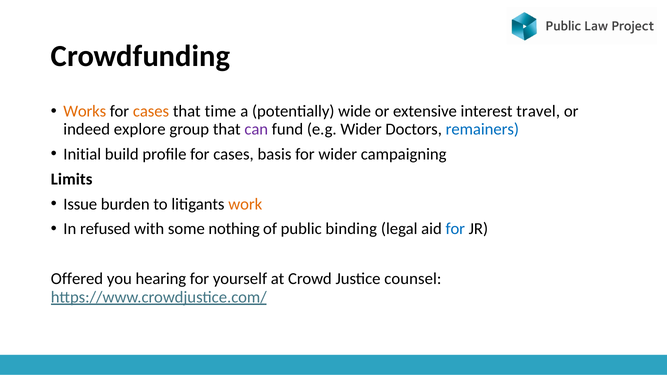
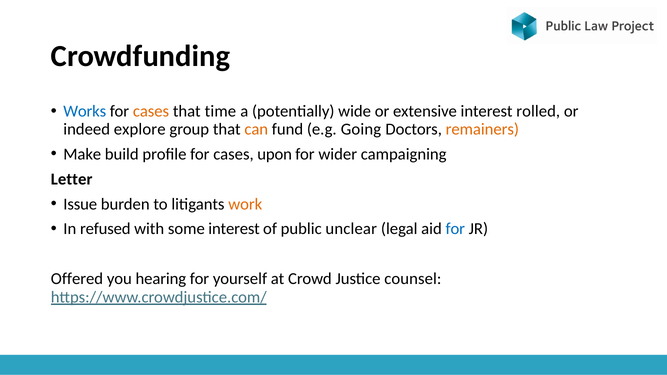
Works colour: orange -> blue (85, 111)
travel: travel -> rolled (538, 111)
can colour: purple -> orange (256, 129)
e.g Wider: Wider -> Going (361, 129)
remainers colour: blue -> orange (482, 129)
Initial: Initial -> Make (82, 154)
basis: basis -> upon (275, 154)
Limits: Limits -> Letter (72, 179)
some nothing: nothing -> interest (234, 229)
binding: binding -> unclear (351, 229)
